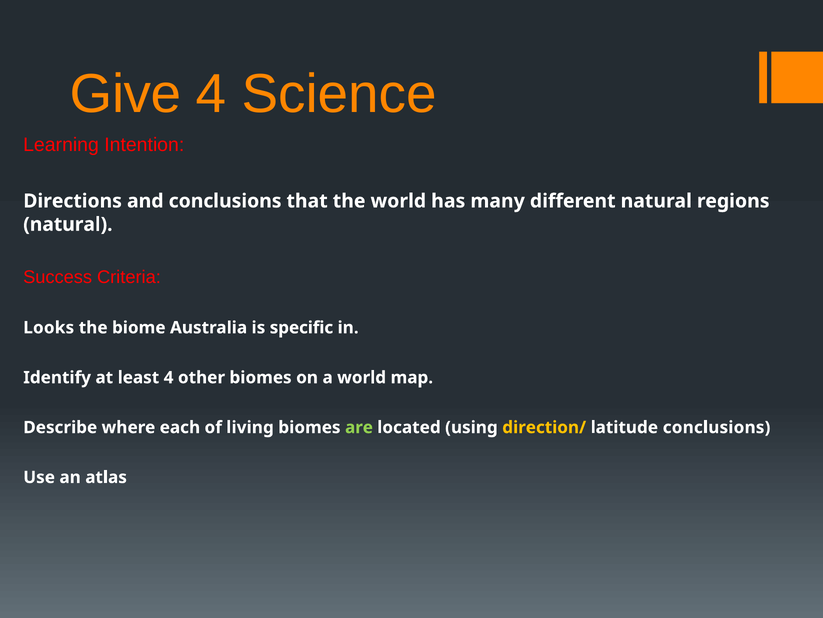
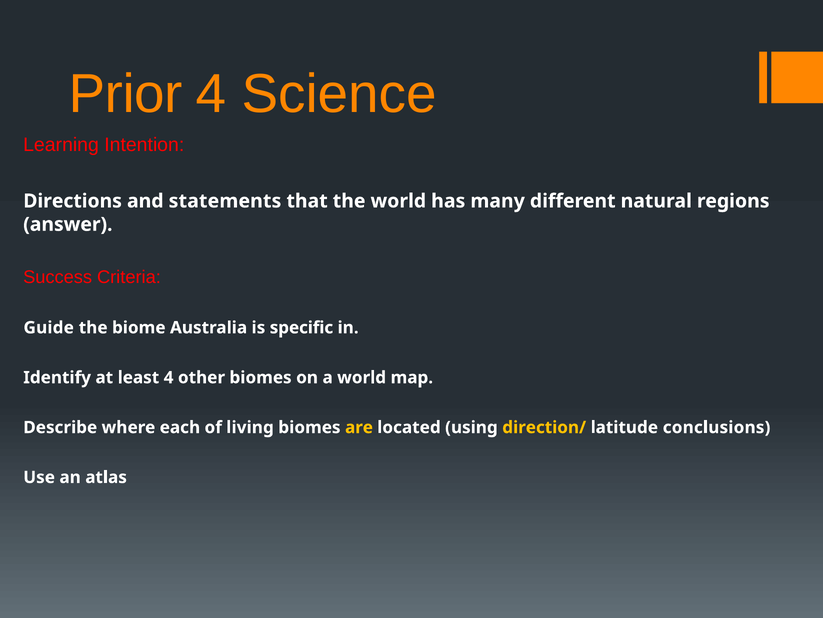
Give: Give -> Prior (126, 94)
and conclusions: conclusions -> statements (225, 201)
natural: natural -> answer (68, 224)
Looks: Looks -> Guide (49, 327)
are colour: light green -> yellow (359, 427)
